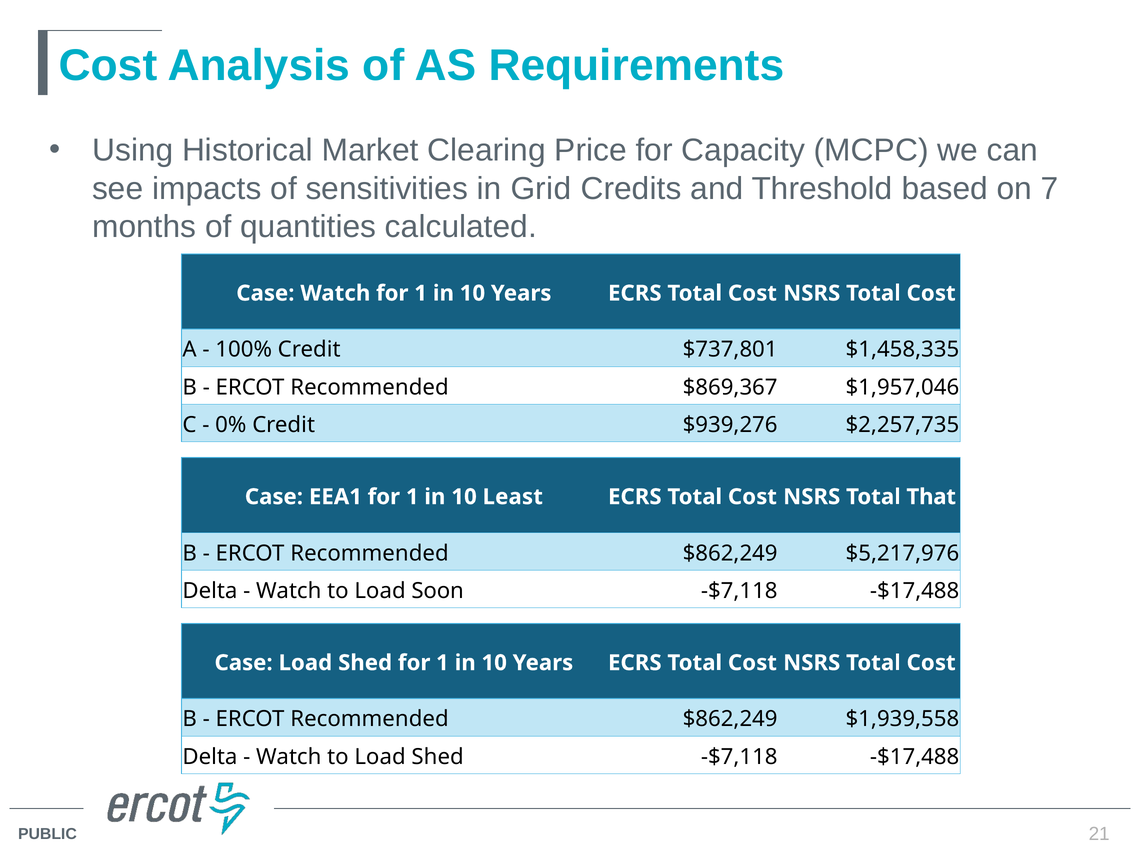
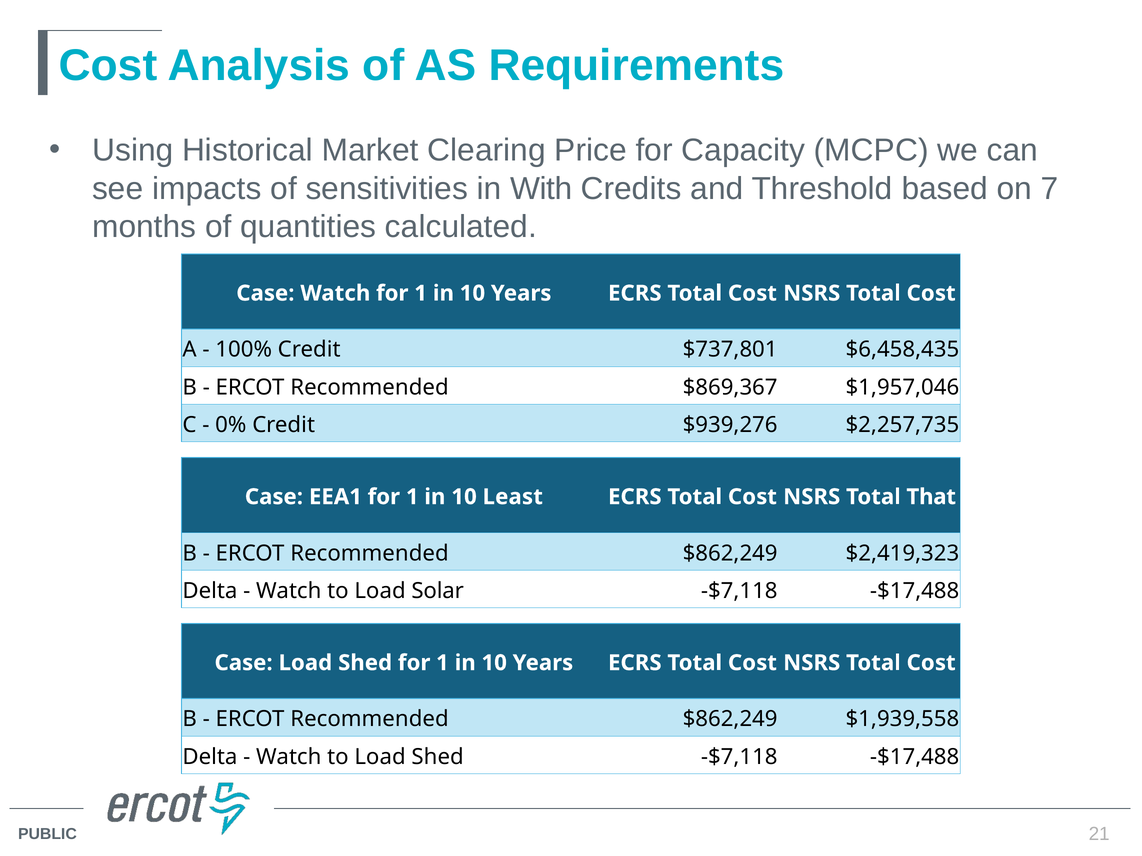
Grid: Grid -> With (541, 189)
$1,458,335: $1,458,335 -> $6,458,435 (902, 350)
$5,217,976: $5,217,976 -> $2,419,323 (902, 554)
Soon: Soon -> Solar (438, 591)
